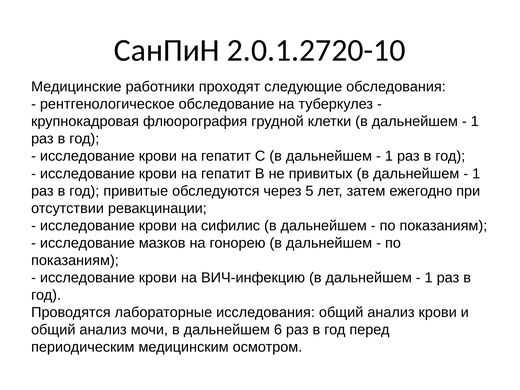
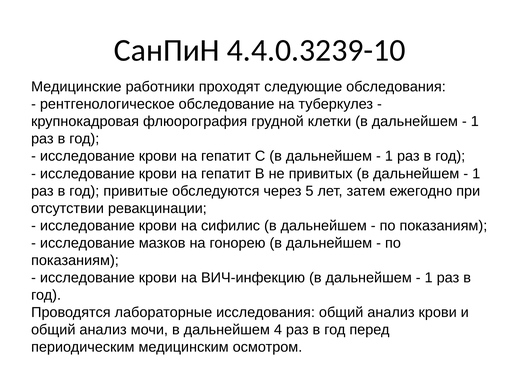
2.0.1.2720-10: 2.0.1.2720-10 -> 4.4.0.3239-10 (316, 50)
6: 6 -> 4 (278, 330)
